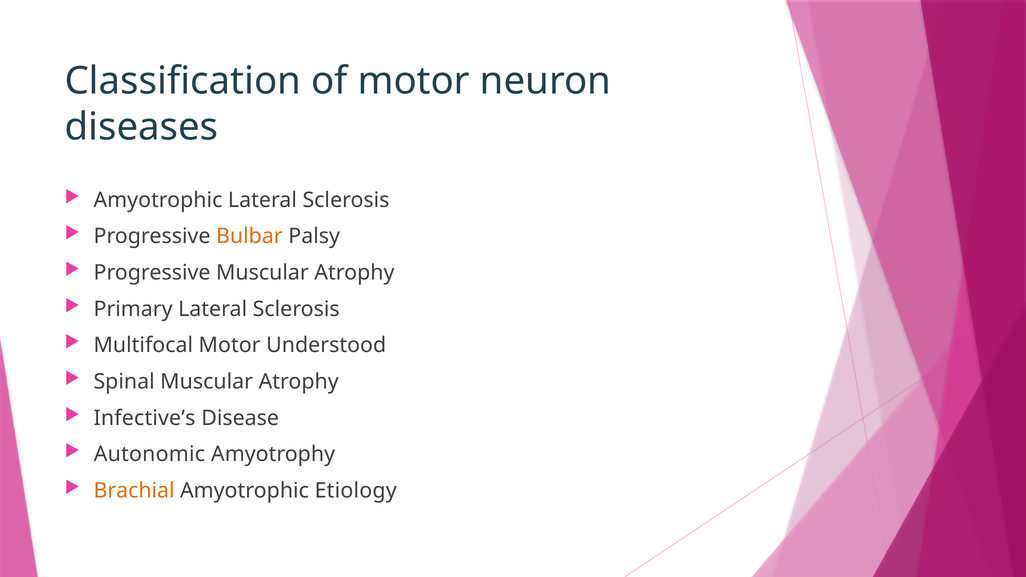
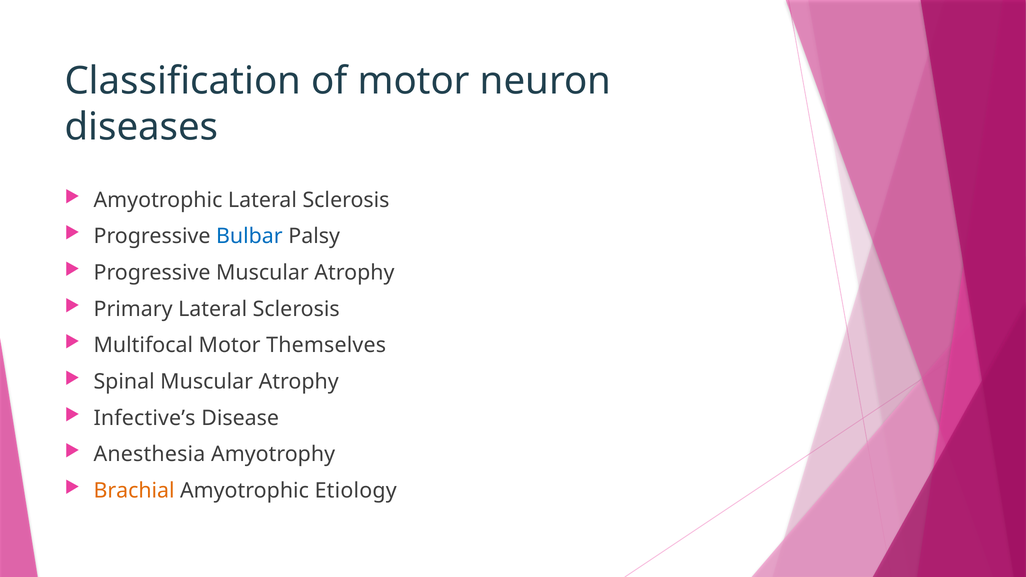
Bulbar colour: orange -> blue (249, 236)
Understood: Understood -> Themselves (326, 345)
Autonomic: Autonomic -> Anesthesia (149, 454)
